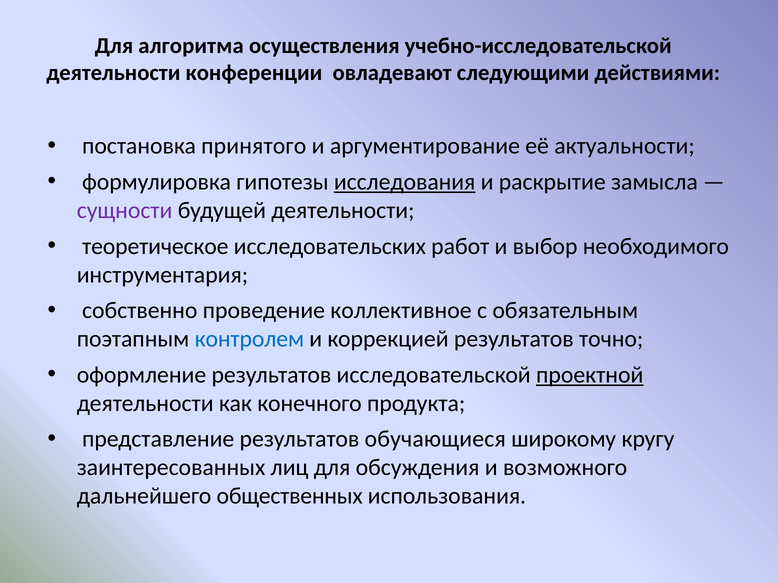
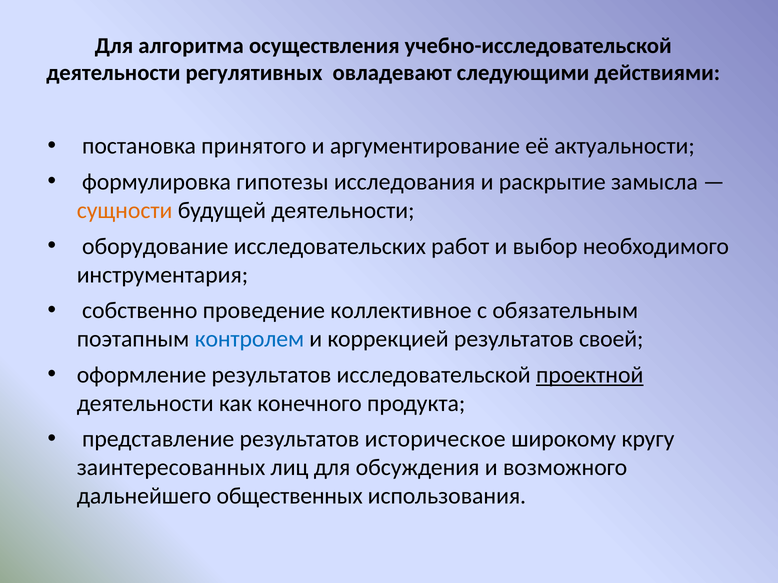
конференции: конференции -> регулятивных (254, 73)
исследования underline: present -> none (405, 182)
сущности colour: purple -> orange (125, 211)
теоретическое: теоретическое -> оборудование (155, 246)
точно: точно -> своей (611, 339)
обучающиеся: обучающиеся -> историческое (435, 440)
